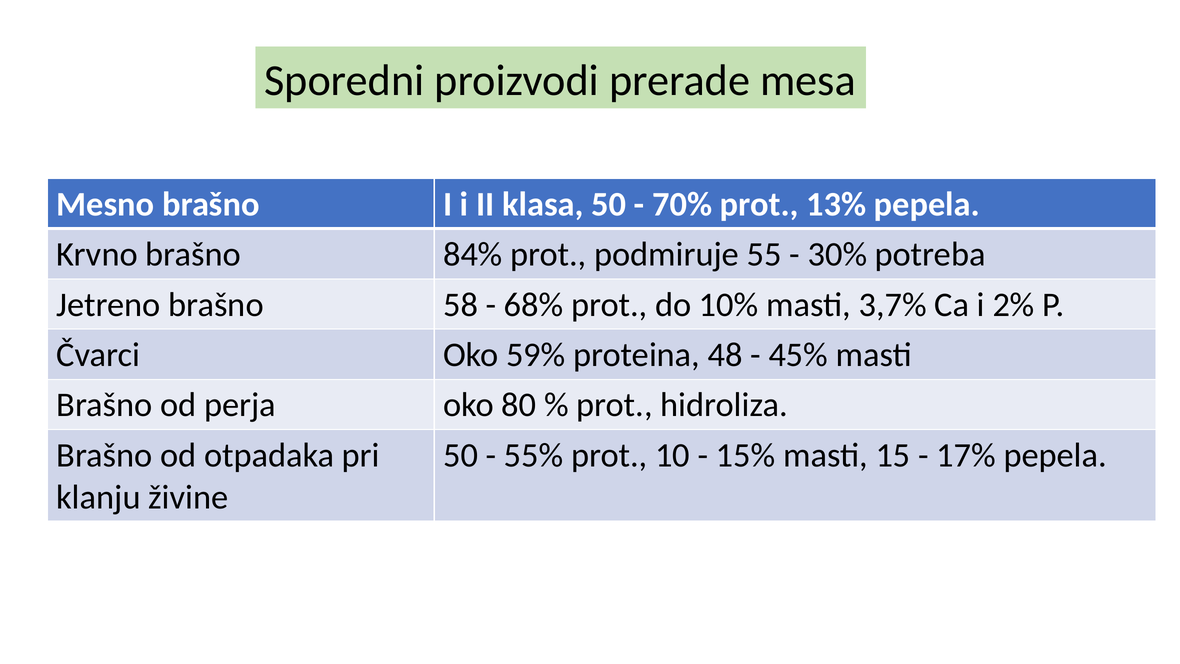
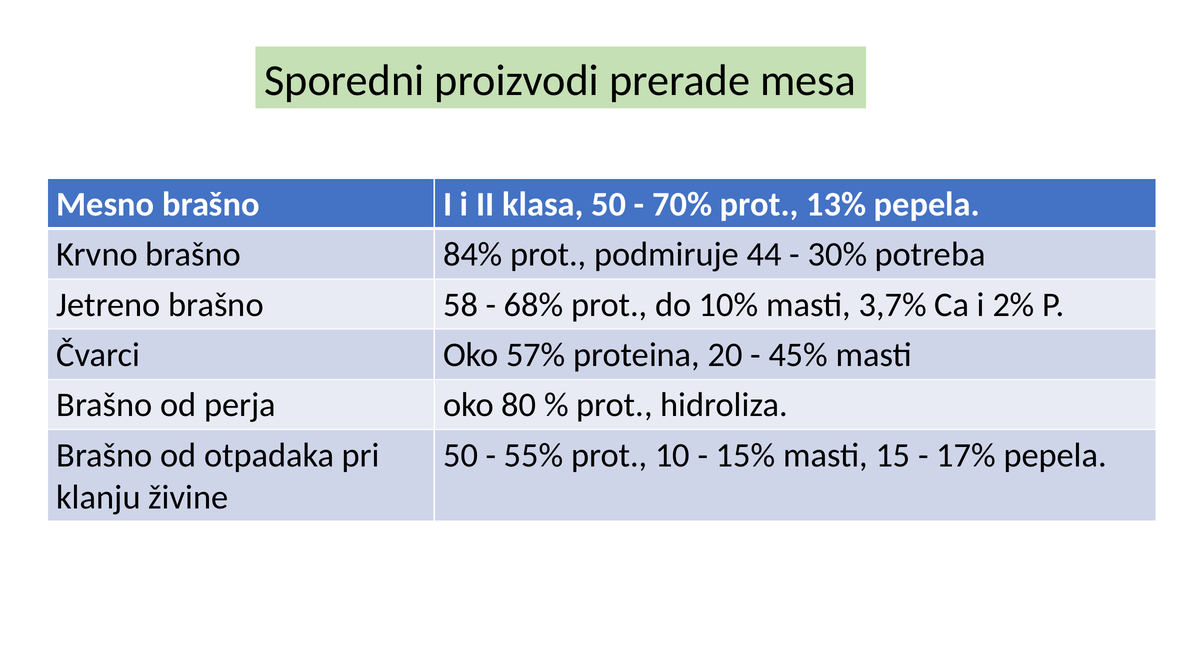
55: 55 -> 44 (764, 254)
59%: 59% -> 57% (536, 355)
48: 48 -> 20 (725, 355)
